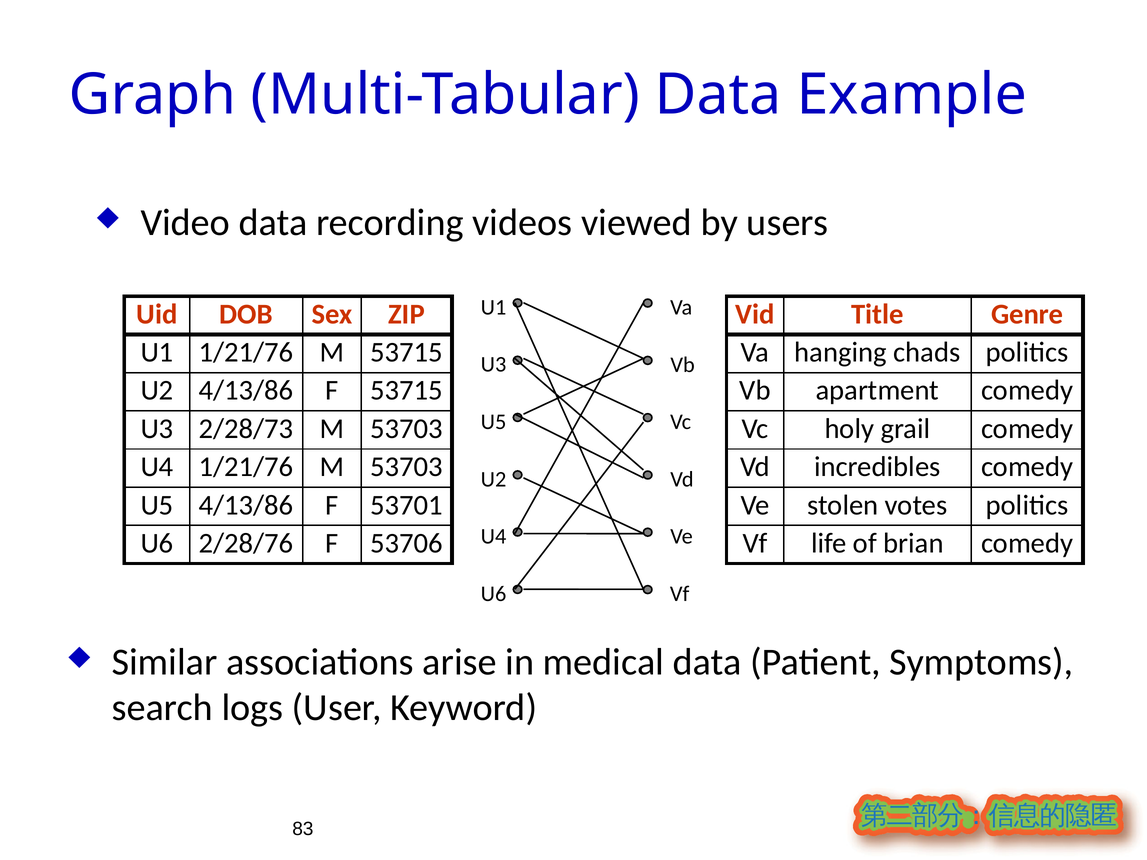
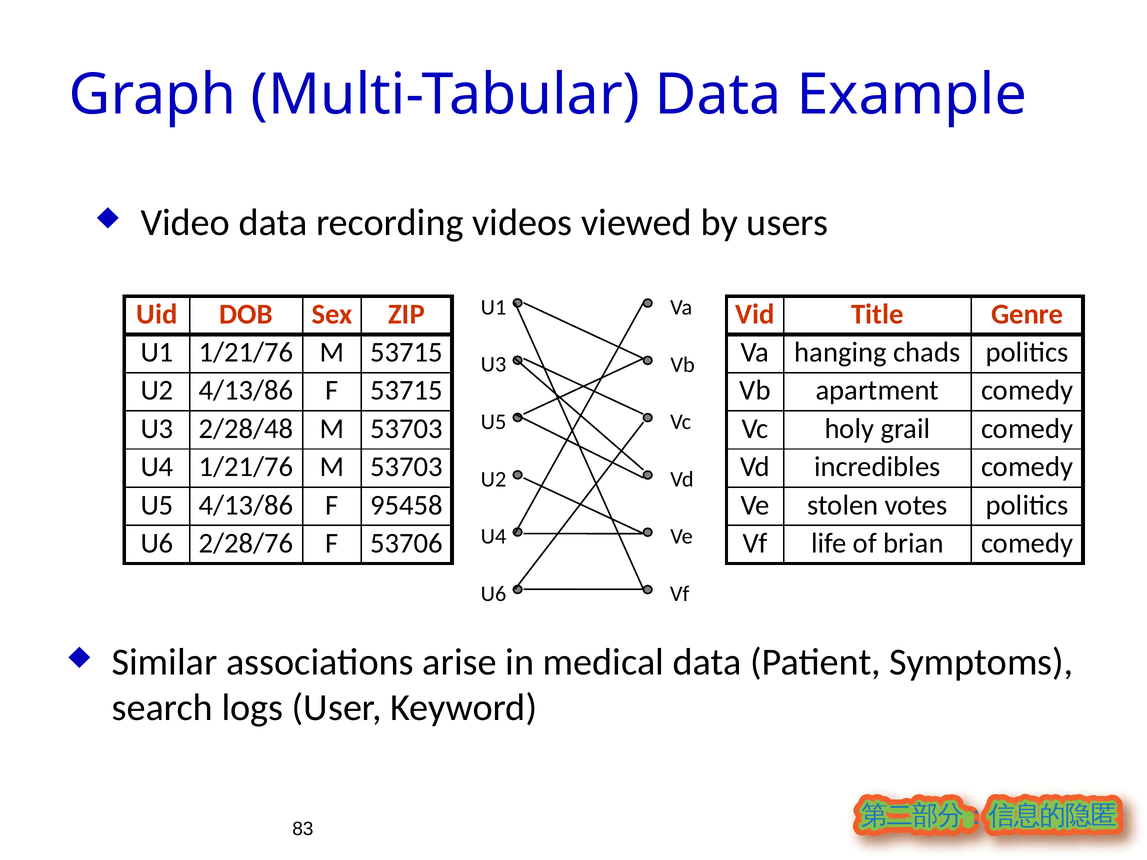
2/28/73: 2/28/73 -> 2/28/48 (246, 429)
53701: 53701 -> 95458 (407, 505)
